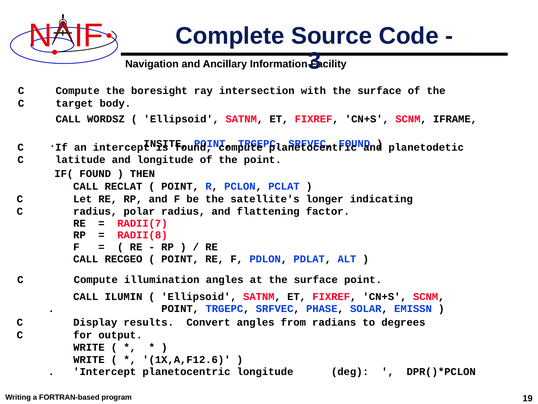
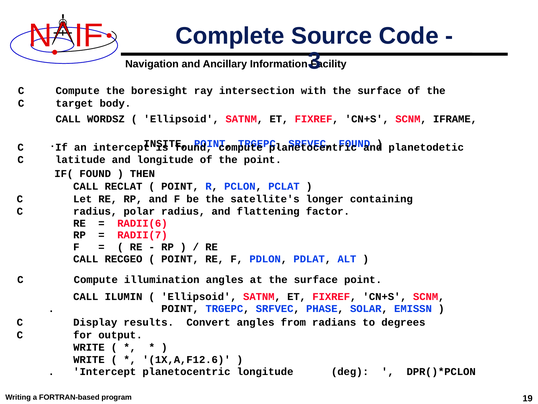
indicating: indicating -> containing (381, 199)
RADII(7: RADII(7 -> RADII(6 (142, 223)
RADII(8: RADII(8 -> RADII(7 (142, 235)
